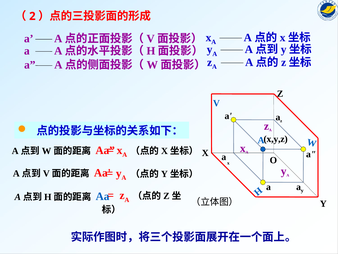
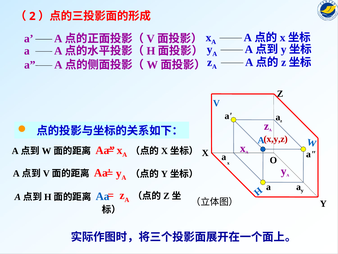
x,y,z colour: black -> red (276, 139)
